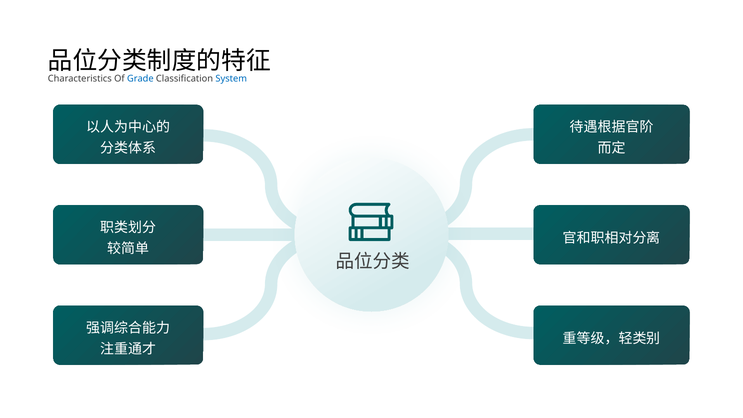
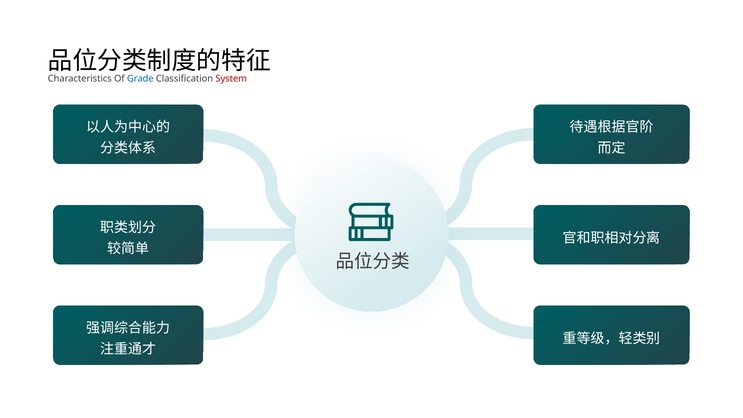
System colour: blue -> red (231, 78)
